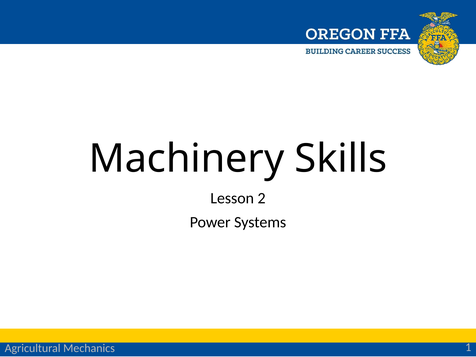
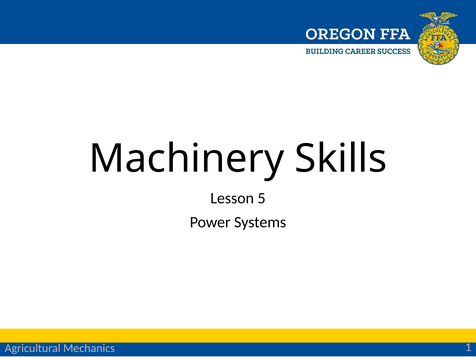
2: 2 -> 5 (262, 198)
